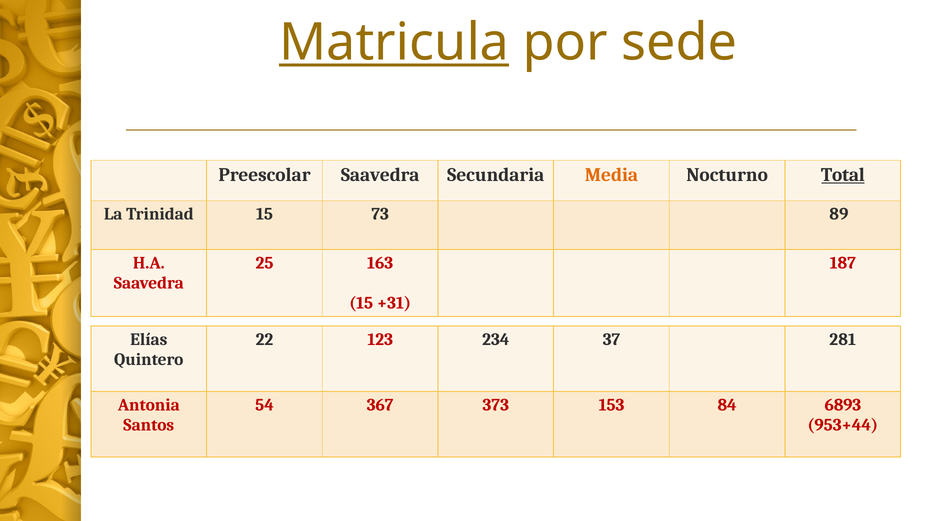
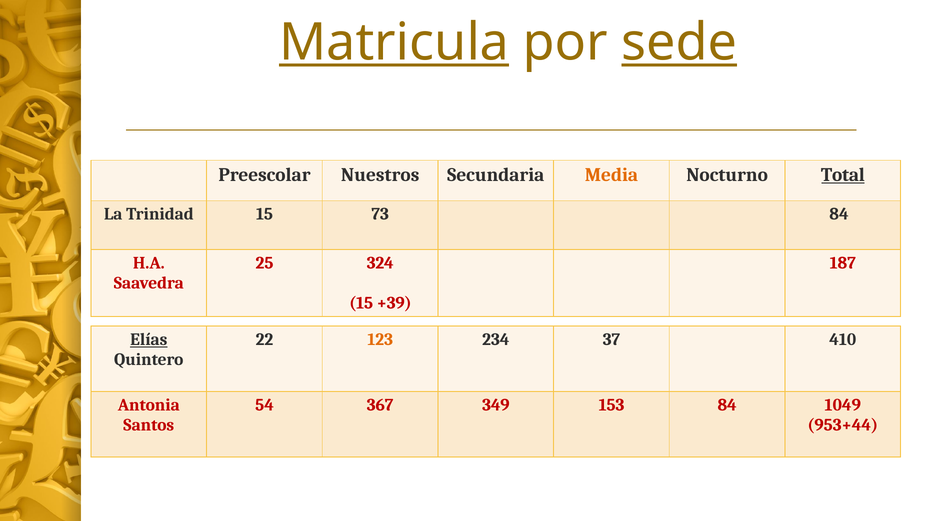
sede underline: none -> present (679, 43)
Preescolar Saavedra: Saavedra -> Nuestros (380, 175)
73 89: 89 -> 84 (839, 214)
163: 163 -> 324 (380, 263)
+31: +31 -> +39 (394, 303)
Elías underline: none -> present (149, 340)
123 colour: red -> orange (380, 340)
281: 281 -> 410 (843, 340)
373: 373 -> 349 (496, 405)
6893: 6893 -> 1049 (843, 405)
